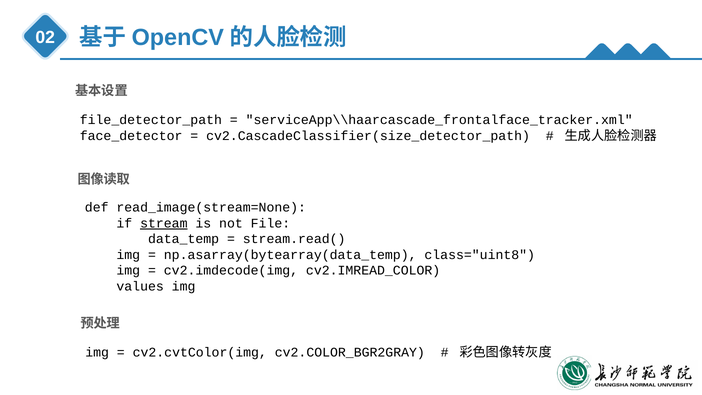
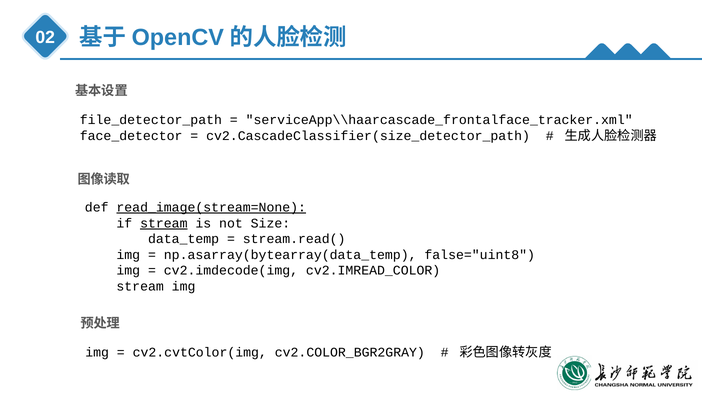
read_image(stream=None underline: none -> present (211, 207)
File: File -> Size (270, 223)
class="uint8: class="uint8 -> false="uint8 (480, 255)
values: values -> stream (140, 286)
